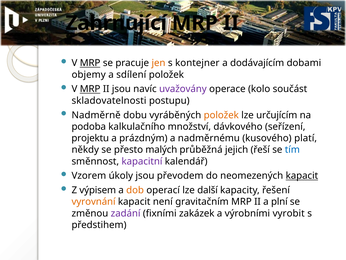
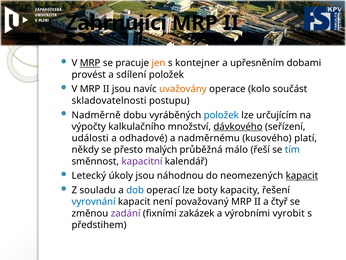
dodávajícím: dodávajícím -> upřesněním (257, 63)
objemy: objemy -> provést (89, 74)
MRP underline: present -> none (90, 89)
uvažovány colour: purple -> orange (183, 89)
položek colour: orange -> blue (221, 115)
podoba: podoba -> výpočty (89, 126)
dávkového underline: none -> present (238, 126)
projektu: projektu -> události (90, 138)
prázdným: prázdným -> odhadové (143, 138)
jejich: jejich -> málo (237, 149)
Vzorem: Vzorem -> Letecký (89, 175)
převodem: převodem -> náhodnou (180, 175)
výpisem: výpisem -> souladu (98, 190)
dob colour: orange -> blue (135, 190)
další: další -> boty (207, 190)
vyrovnání colour: orange -> blue (94, 201)
gravitačním: gravitačním -> považovaný (202, 201)
plní: plní -> čtyř (279, 201)
